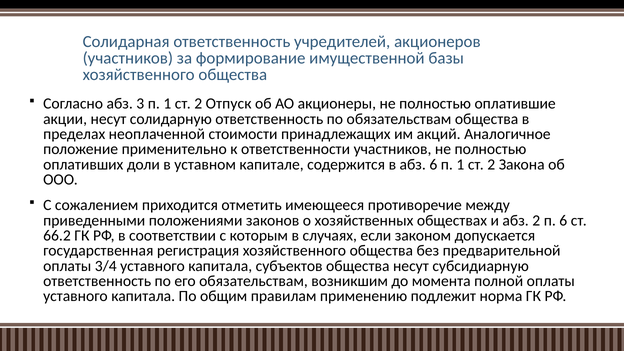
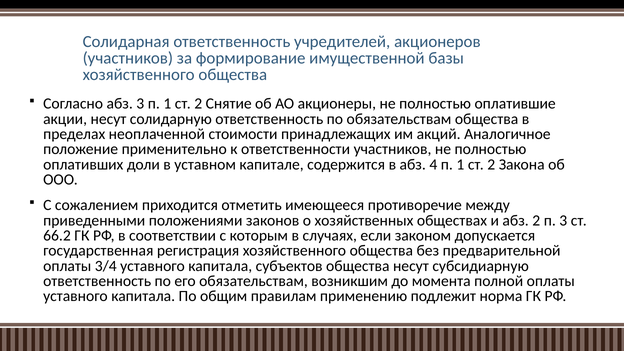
Отпуск: Отпуск -> Снятие (229, 104)
абз 6: 6 -> 4 (433, 164)
п 6: 6 -> 3 (563, 220)
